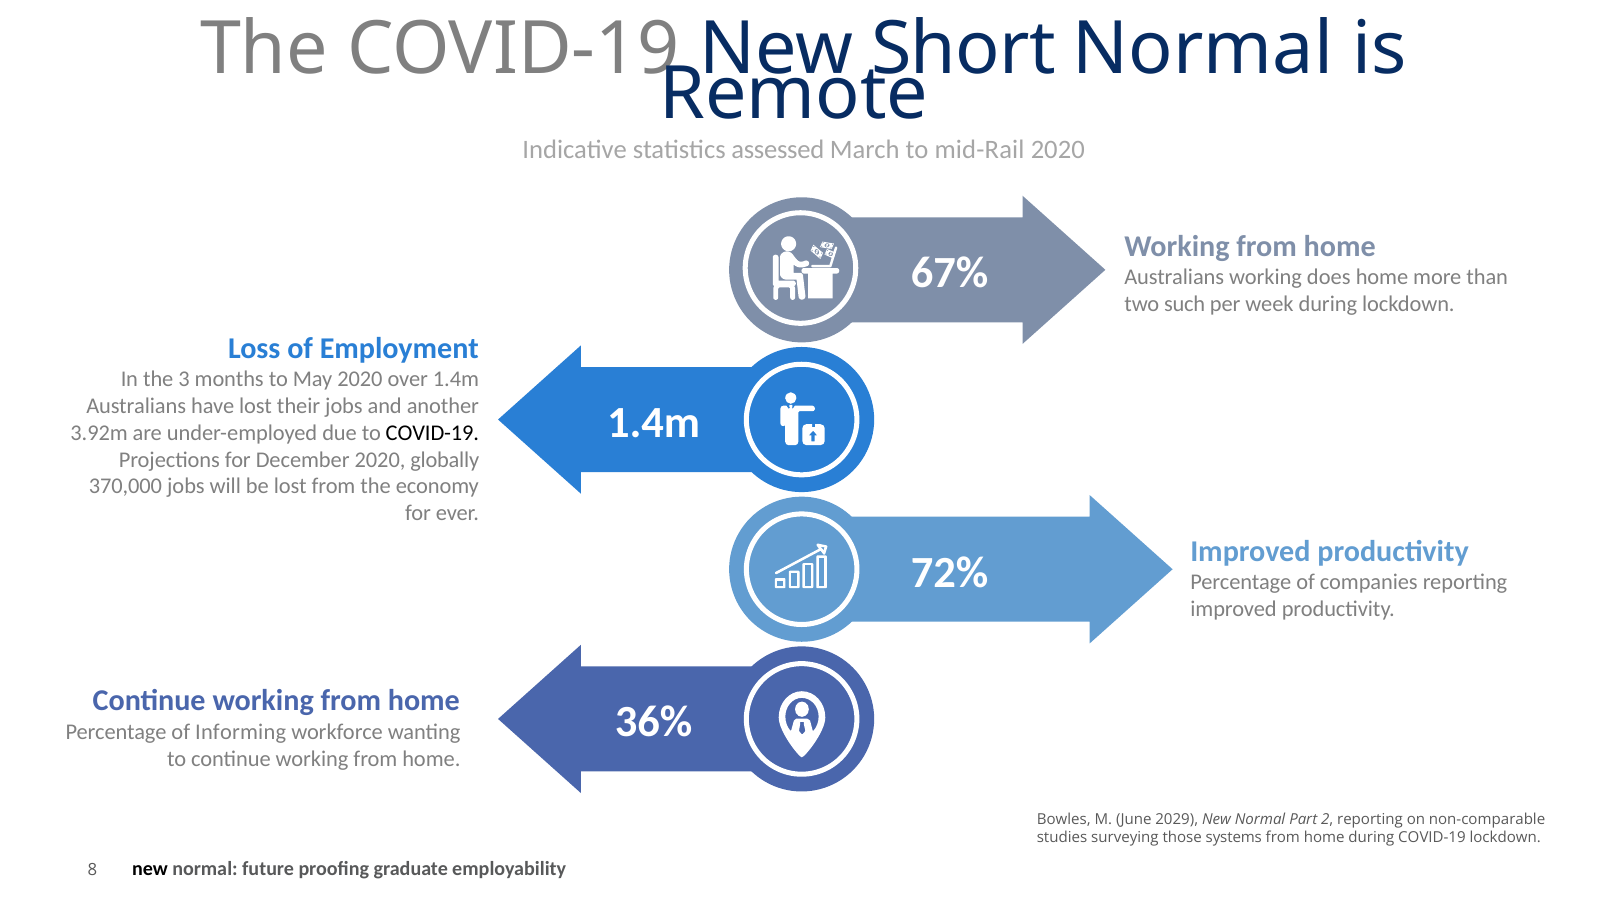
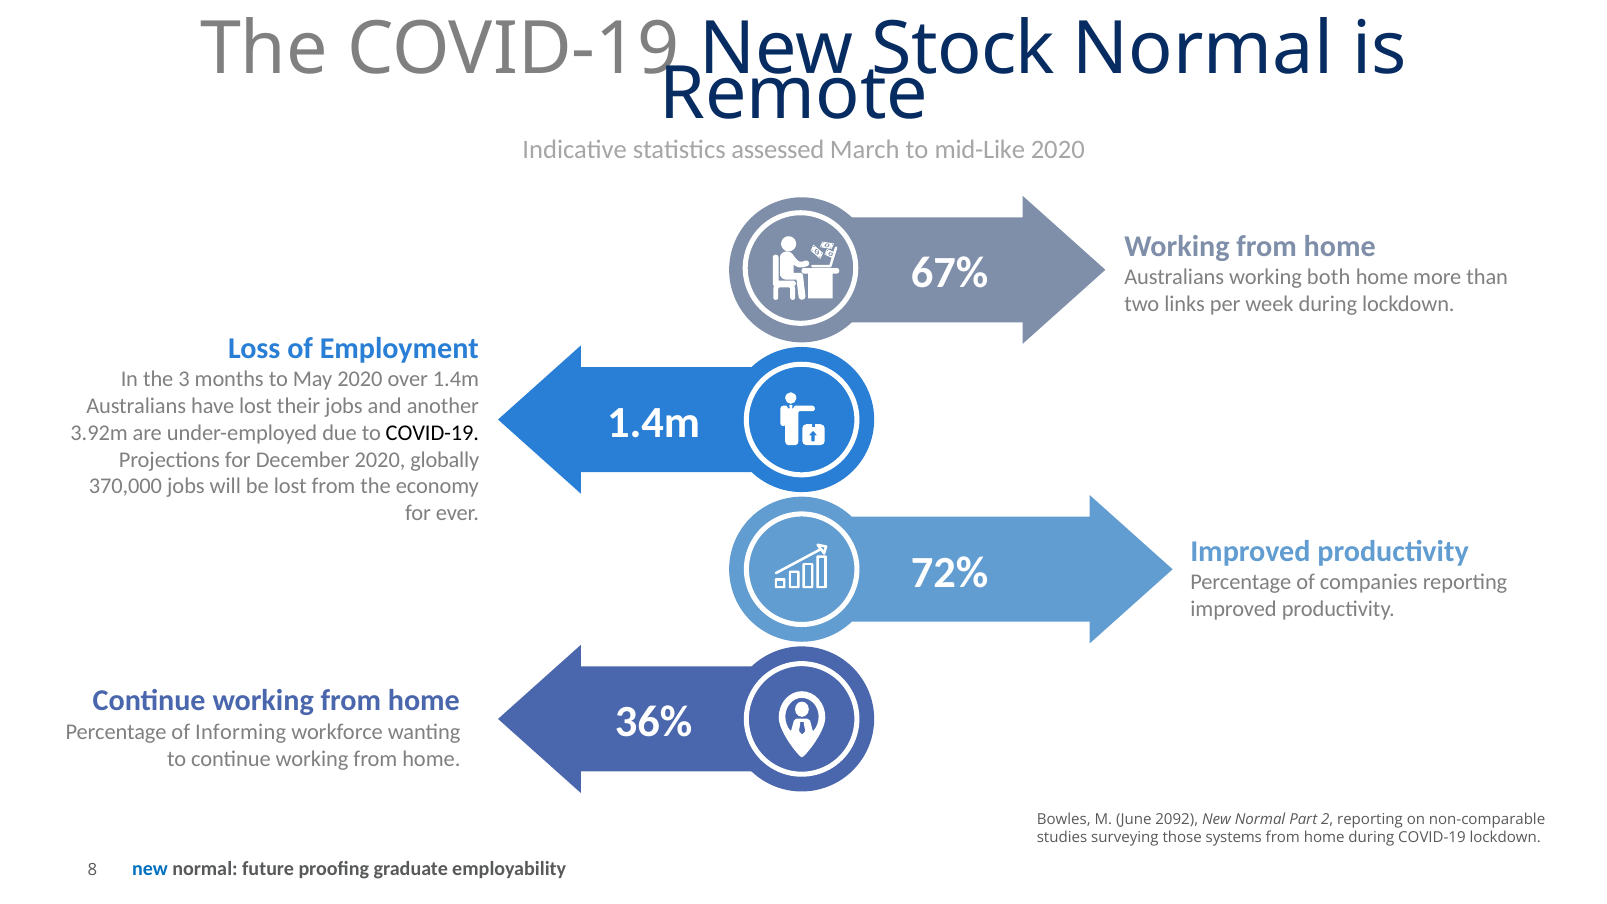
Short: Short -> Stock (964, 49)
mid-Rail: mid-Rail -> mid-Like (980, 150)
does: does -> both (1329, 277)
such: such -> links (1185, 304)
2029: 2029 -> 2092 (1177, 820)
new colour: black -> blue (150, 869)
